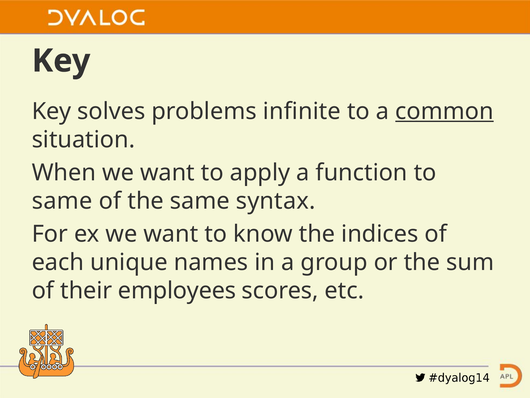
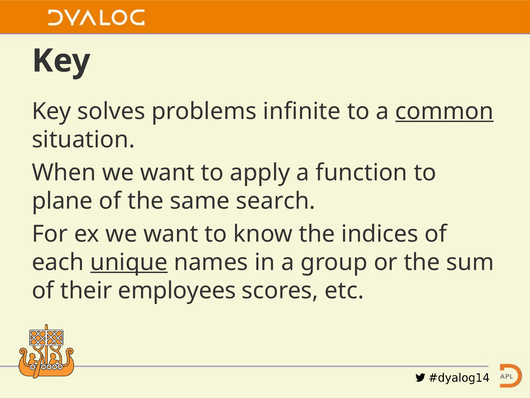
same: same -> plane (62, 201)
syntax: syntax -> search (276, 201)
unique underline: none -> present (129, 262)
